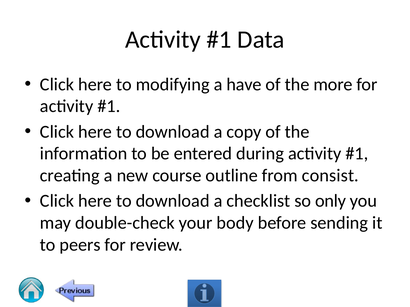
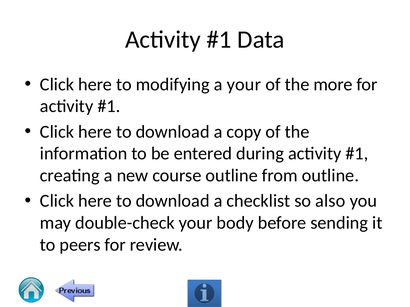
a have: have -> your (244, 85)
from consist: consist -> outline (330, 176)
only: only -> also (330, 201)
